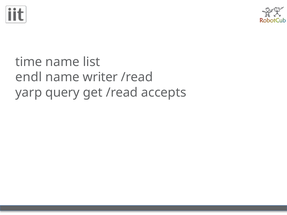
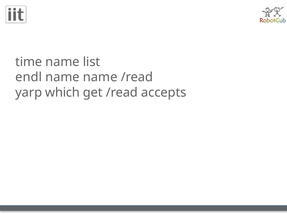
name writer: writer -> name (100, 77)
query: query -> which (63, 93)
